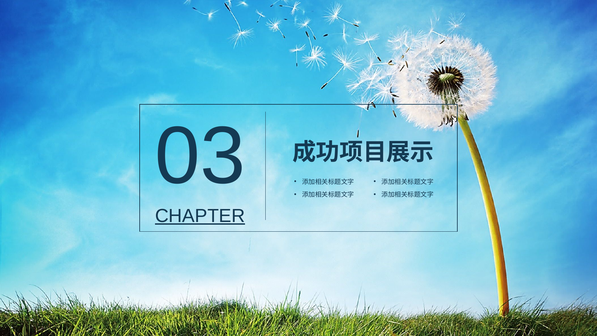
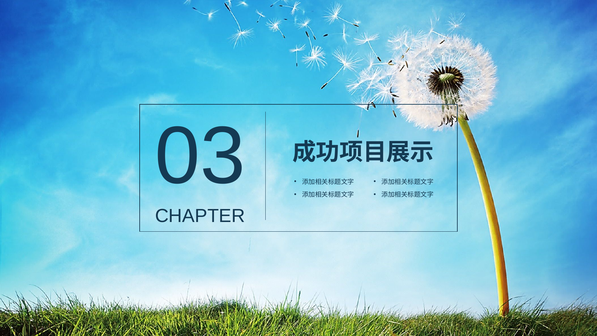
CHAPTER underline: present -> none (200, 216)
